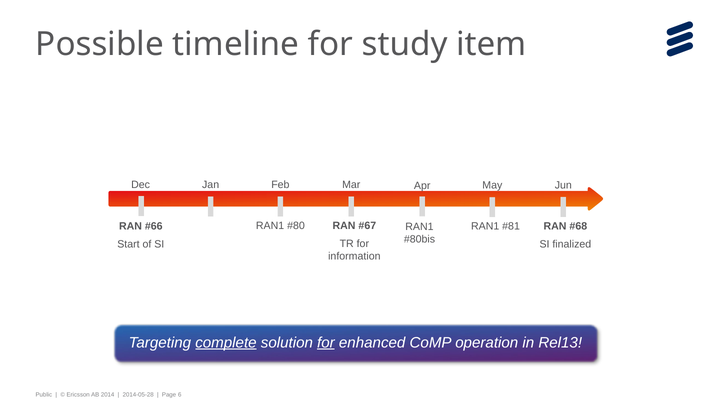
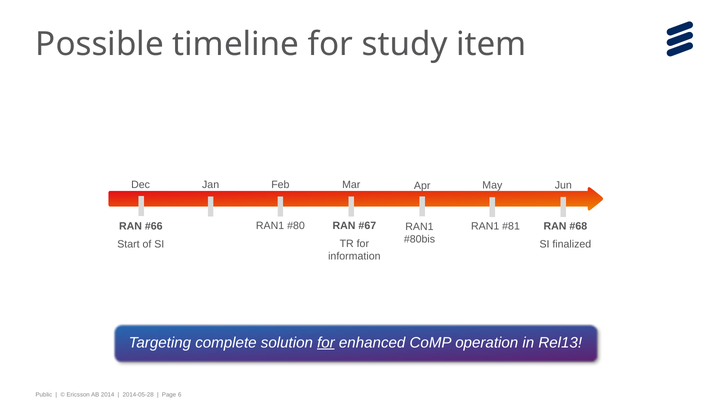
complete underline: present -> none (226, 342)
